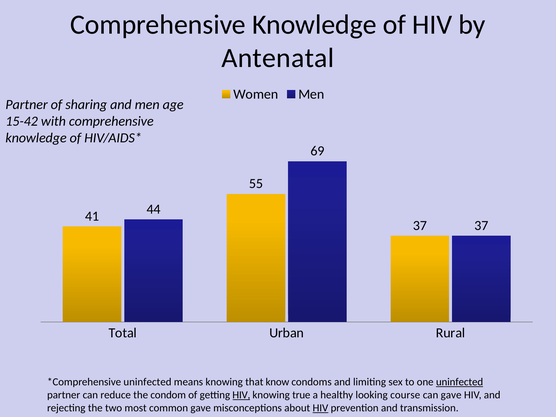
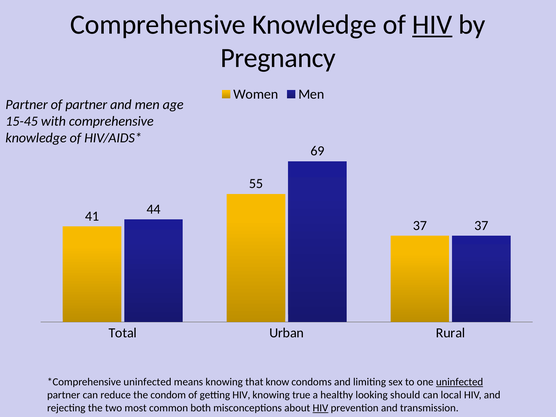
HIV underline: none -> present (432, 25)
Antenatal: Antenatal -> Pregnancy (278, 58)
of sharing: sharing -> partner (86, 105)
15-42: 15-42 -> 15-45 (22, 121)
HIV underline: present -> none (241, 395)
course: course -> should (405, 395)
can gave: gave -> local (451, 395)
common gave: gave -> both (201, 408)
